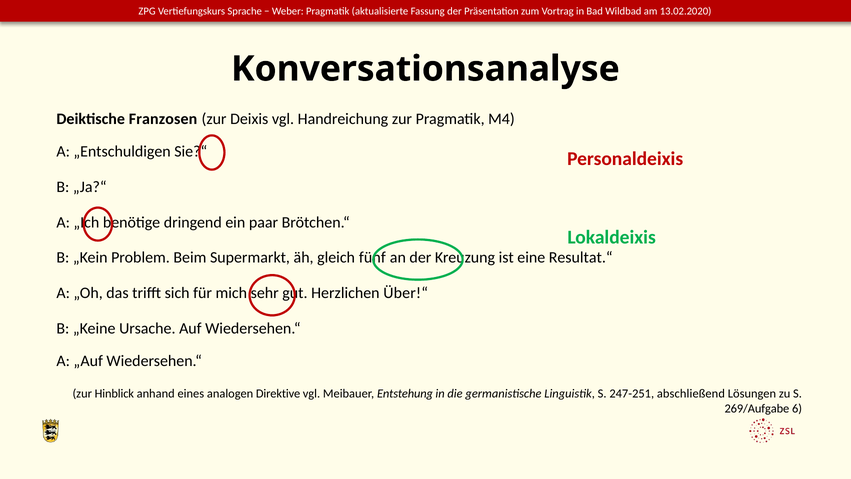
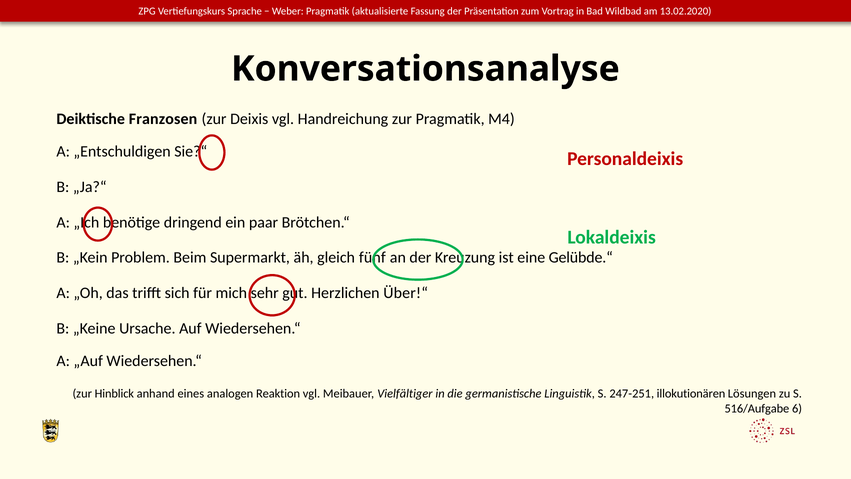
Resultat.“: Resultat.“ -> Gelübde.“ (581, 257)
Direktive: Direktive -> Reaktion (278, 393)
Entstehung: Entstehung -> Vielfältiger (405, 393)
abschließend: abschließend -> illokutionären (691, 393)
269/Aufgabe: 269/Aufgabe -> 516/Aufgabe (757, 408)
